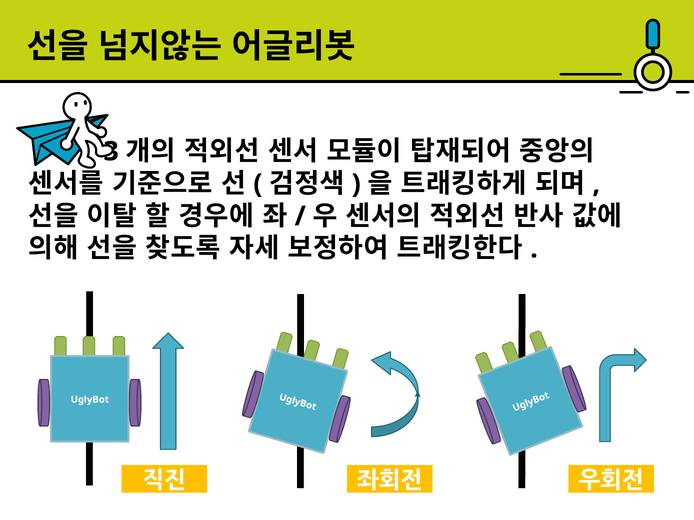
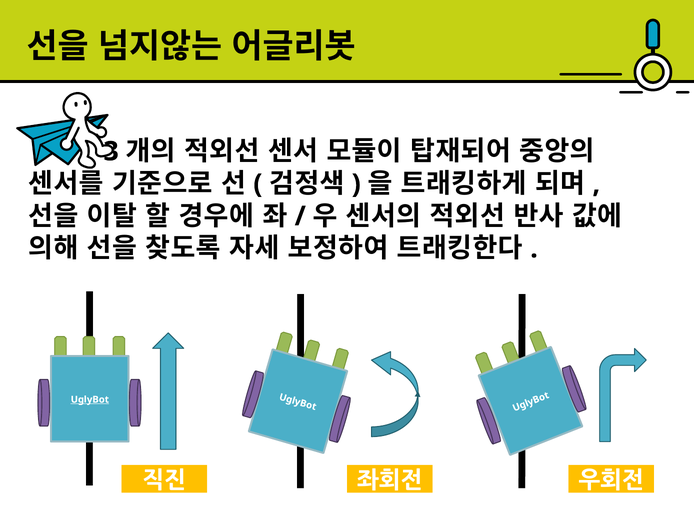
UglyBot underline: none -> present (90, 400)
